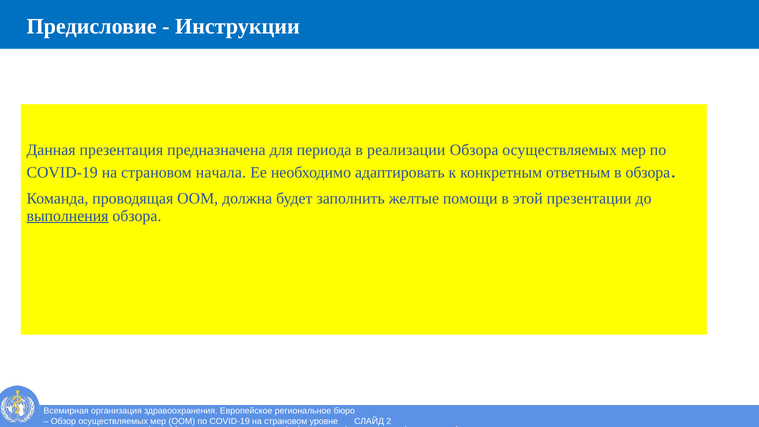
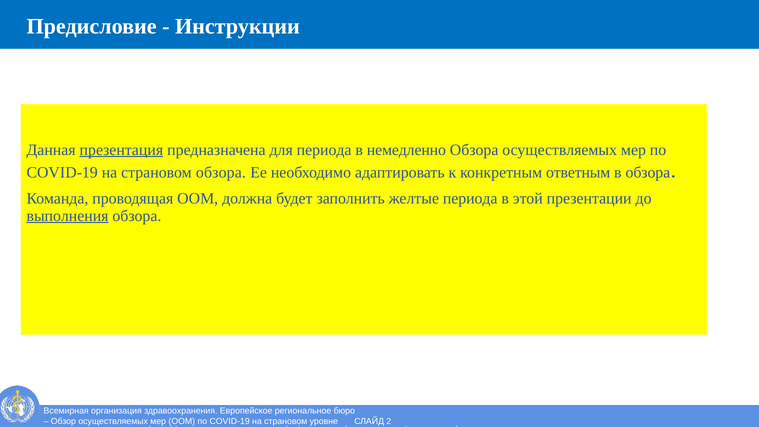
презентация underline: none -> present (121, 150)
реализации: реализации -> немедленно (406, 150)
страновом начала: начала -> обзора (221, 172)
желтые помощи: помощи -> периода (470, 199)
